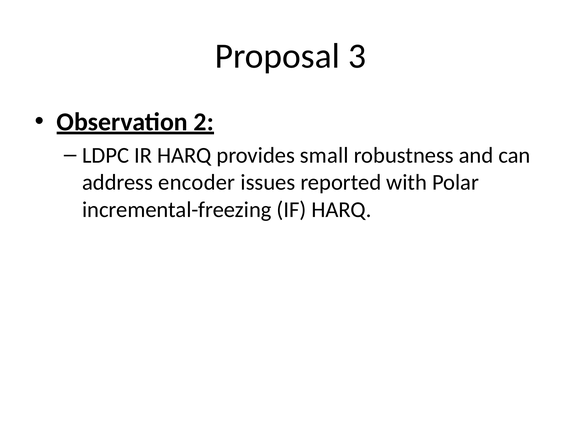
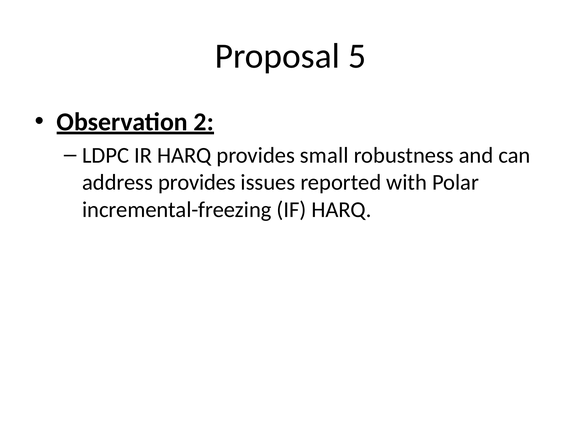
3: 3 -> 5 (357, 56)
address encoder: encoder -> provides (197, 182)
